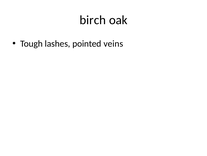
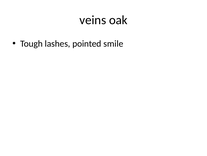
birch: birch -> veins (93, 20)
veins: veins -> smile (113, 43)
